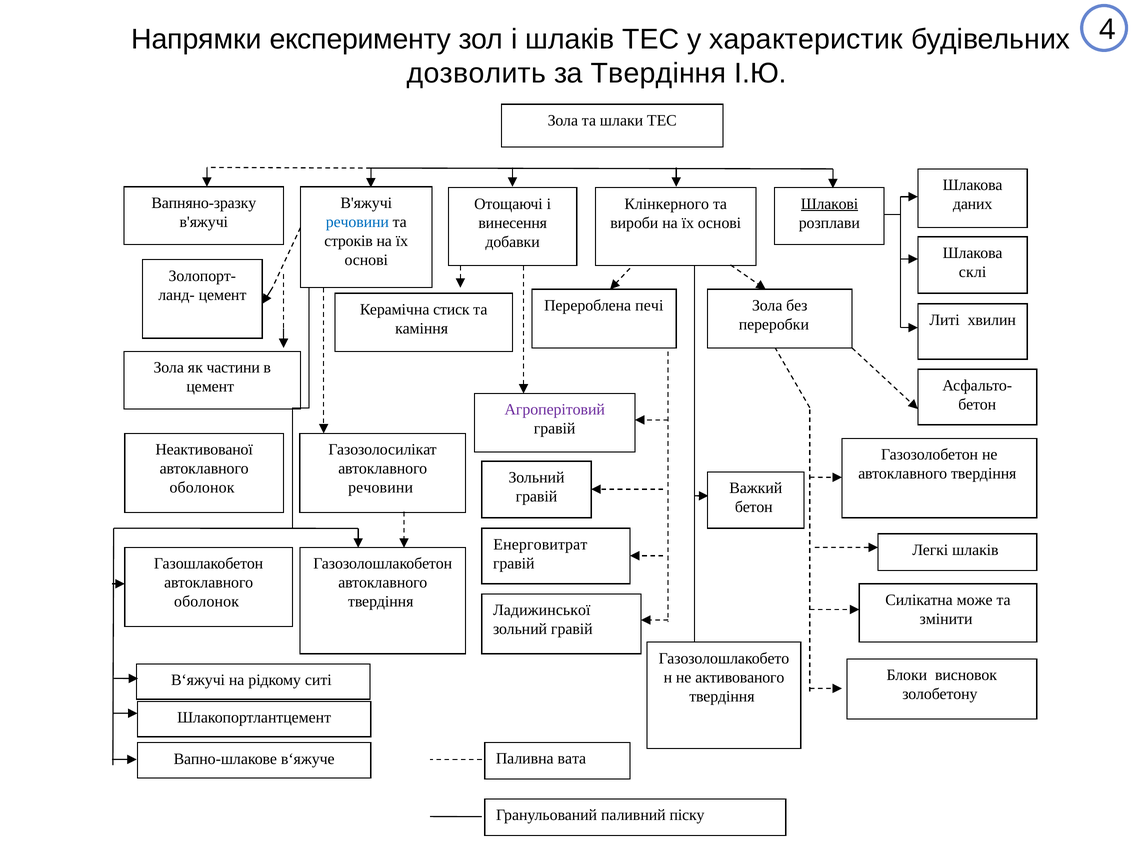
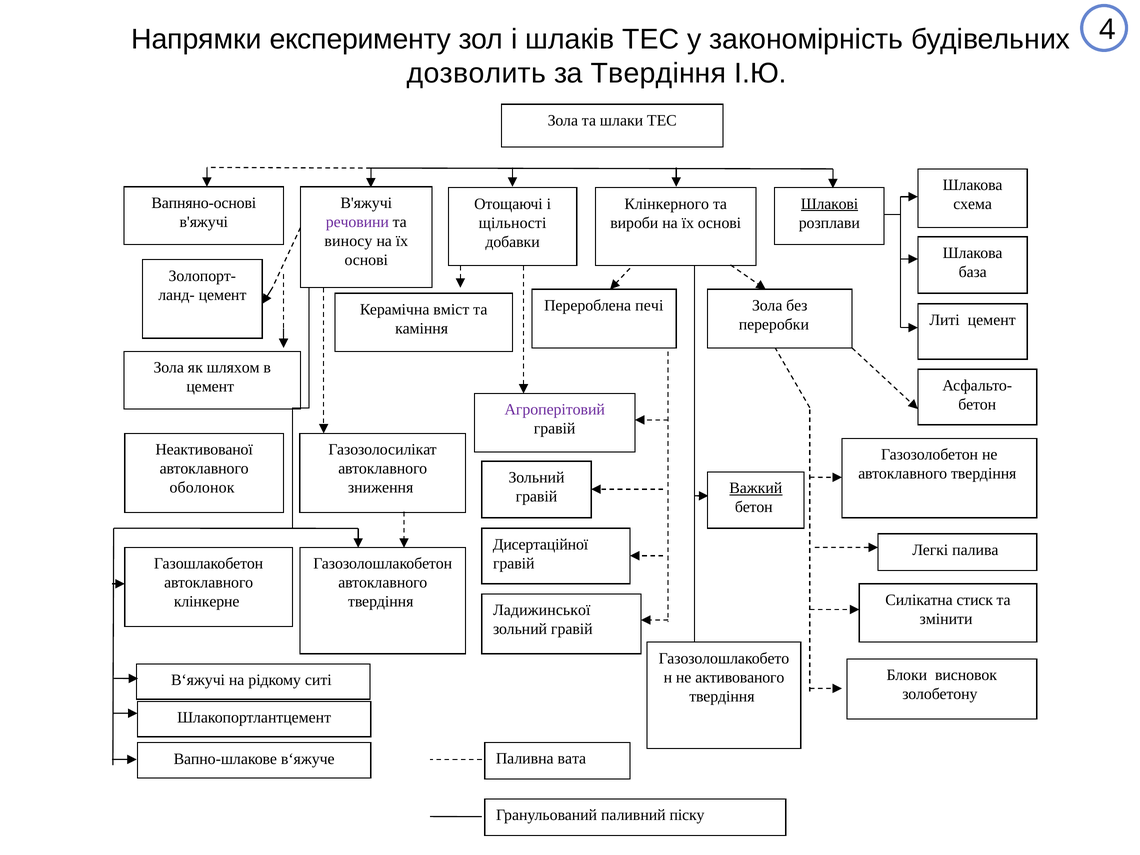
характеристик: характеристик -> закономірність (806, 39)
Вапняно-зразку: Вапняно-зразку -> Вапняно-основі (204, 203)
даних: даних -> схема (973, 204)
речовини colour: blue -> purple (357, 222)
винесення: винесення -> щільності (513, 223)
строків: строків -> виносу (348, 241)
склі: склі -> база (973, 272)
стиск: стиск -> вміст (451, 309)
Литі хвилин: хвилин -> цемент (992, 320)
частини: частини -> шляхом (233, 368)
речовини: речовини -> зниження (381, 488)
Важкий underline: none -> present (756, 488)
Енерговитрат: Енерговитрат -> Дисертаційної (540, 544)
Легкі шлаків: шлаків -> палива (975, 550)
може: може -> стиск (975, 600)
оболонок: оболонок -> клінкерне (207, 602)
